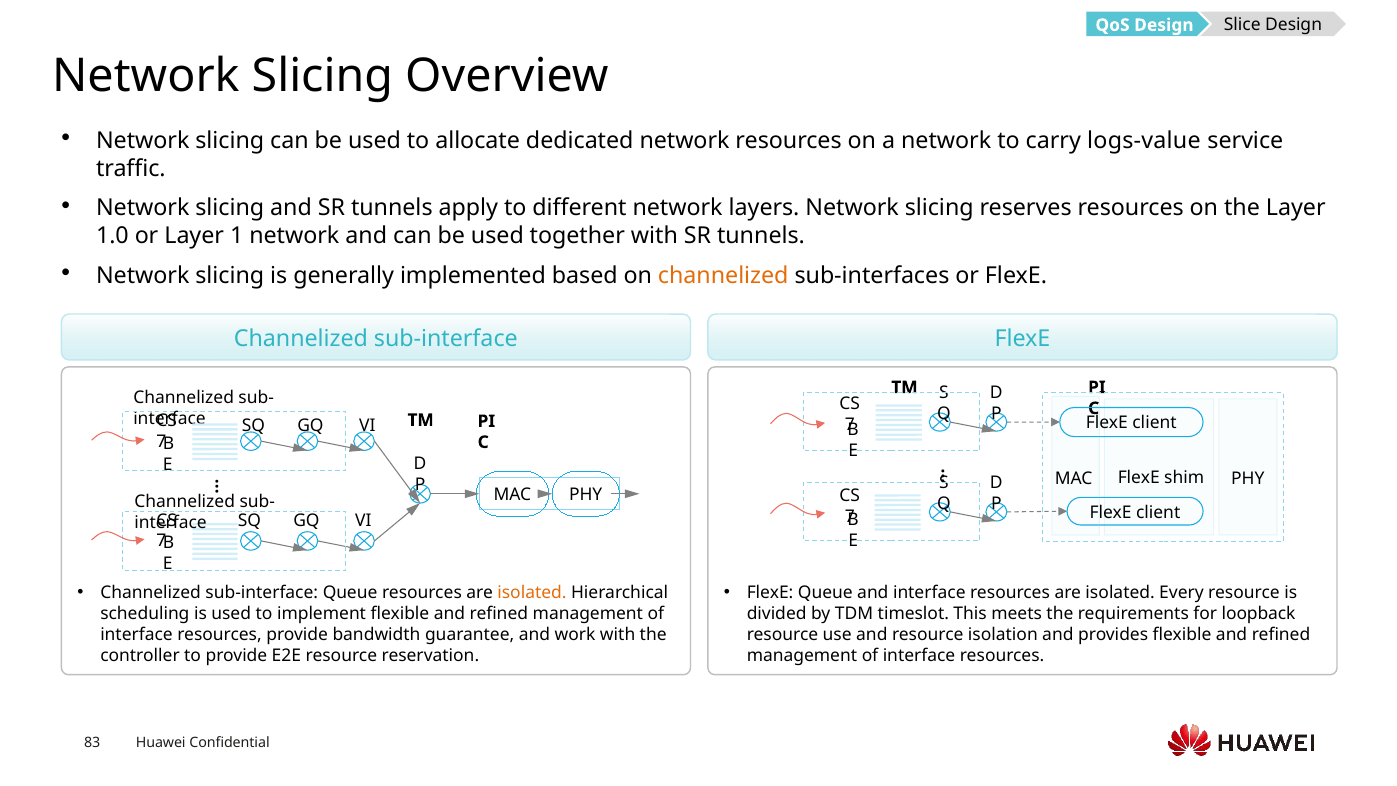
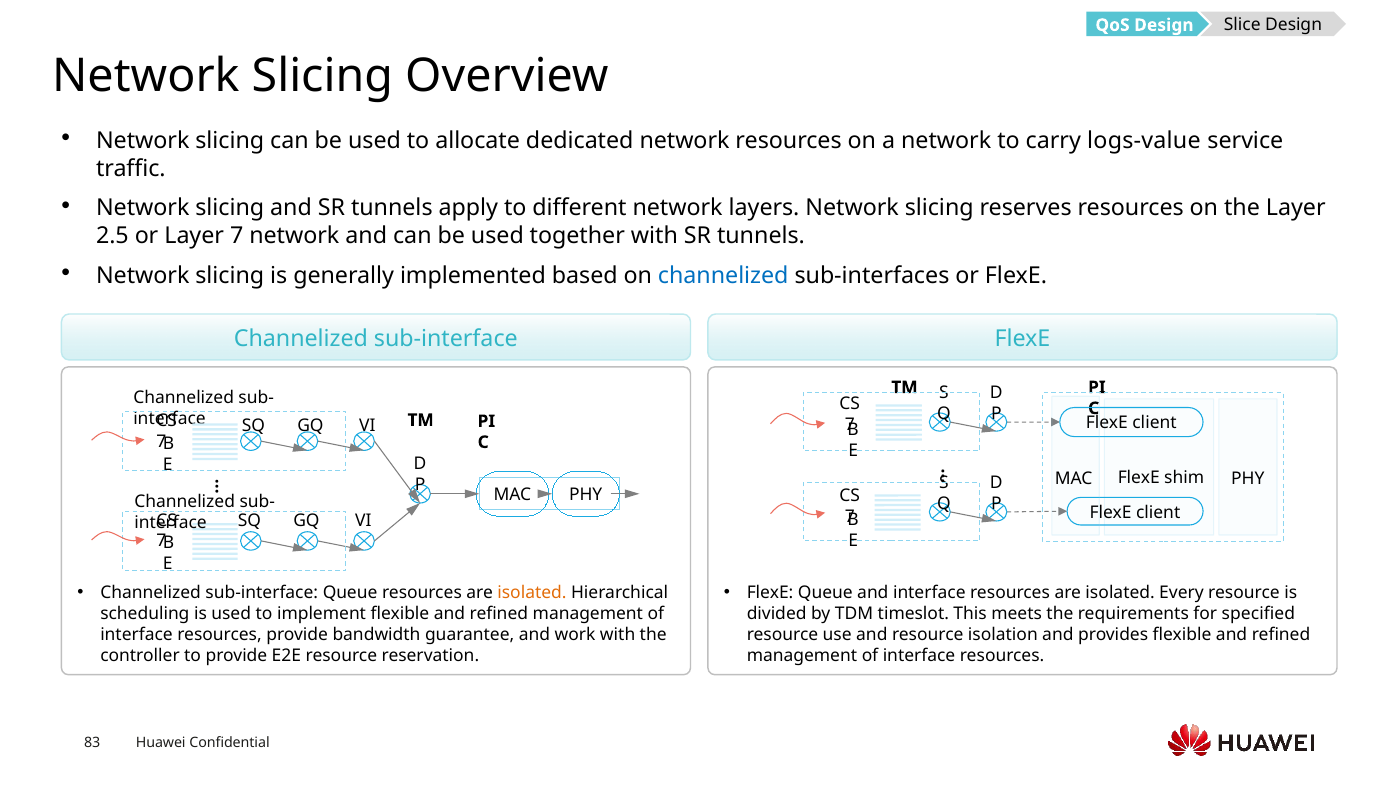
1.0: 1.0 -> 2.5 (112, 236)
Layer 1: 1 -> 7 (237, 236)
channelized colour: orange -> blue (723, 276)
loopback: loopback -> specified (1258, 613)
